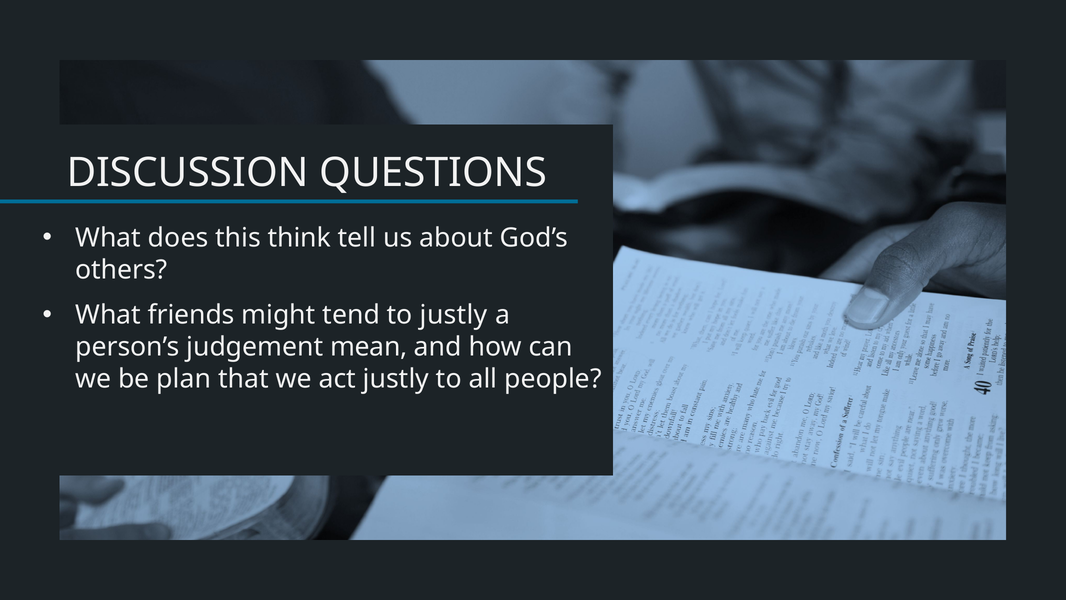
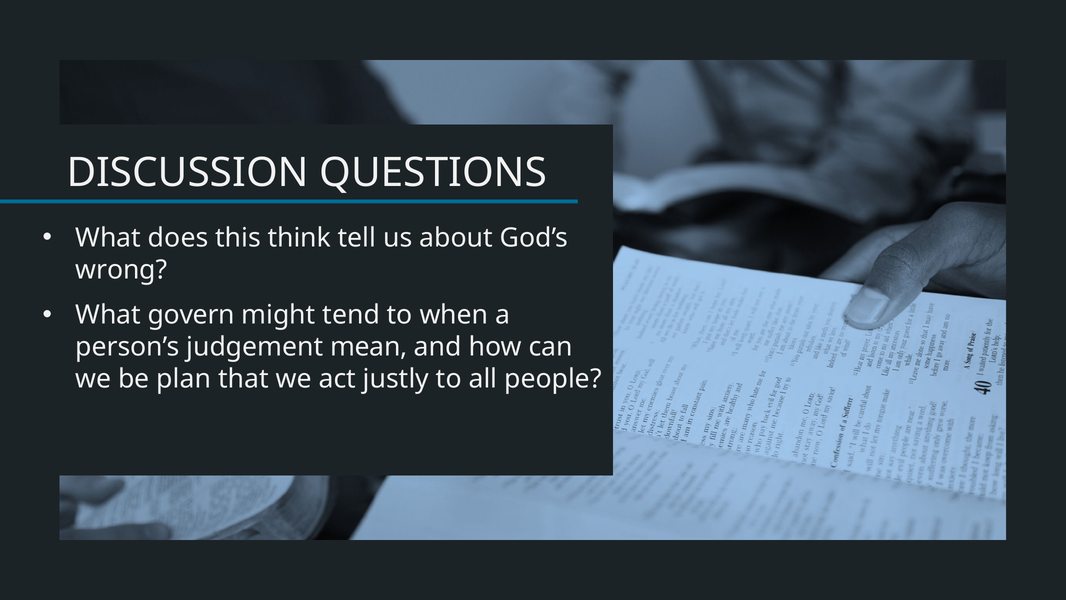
others: others -> wrong (121, 270)
friends: friends -> govern (191, 315)
to justly: justly -> when (454, 315)
